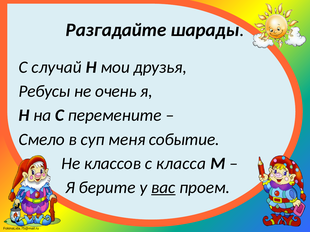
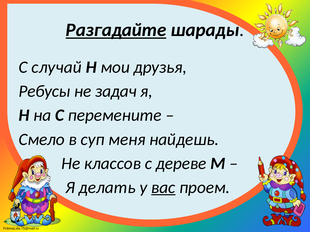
Разгадайте underline: none -> present (116, 30)
очень: очень -> задач (116, 91)
событие: событие -> найдешь (184, 140)
класса: класса -> дереве (181, 164)
берите: берите -> делать (107, 188)
